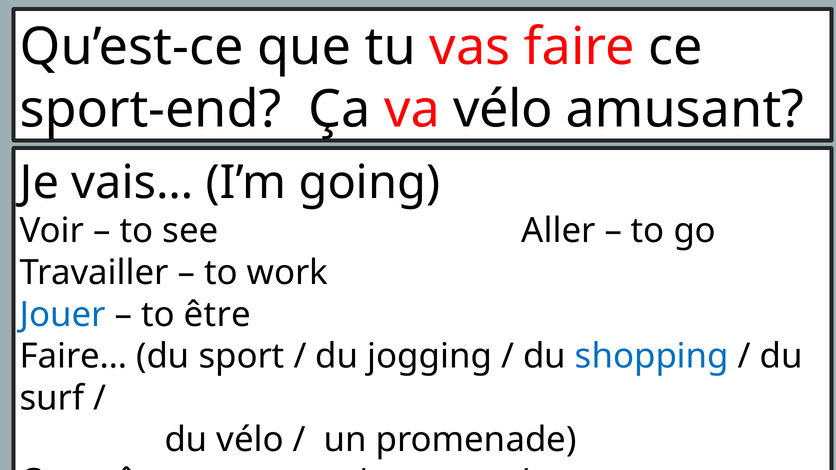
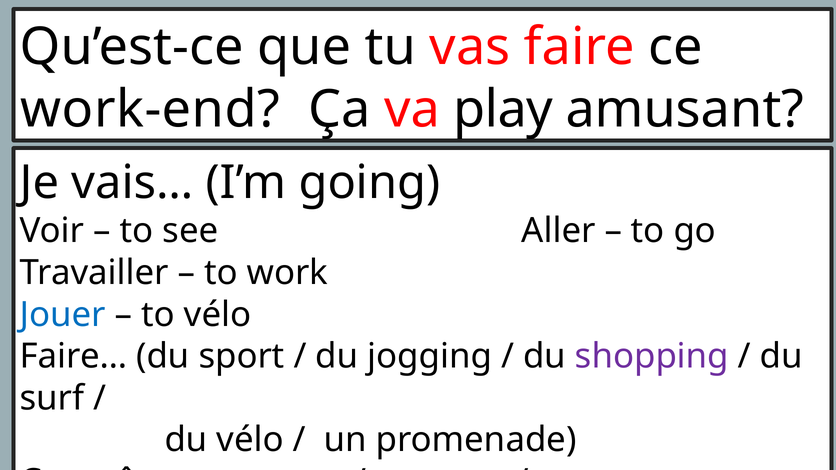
sport-end: sport-end -> work-end (150, 110)
va vélo: vélo -> play (503, 110)
to être: être -> vélo (218, 315)
shopping colour: blue -> purple (652, 356)
